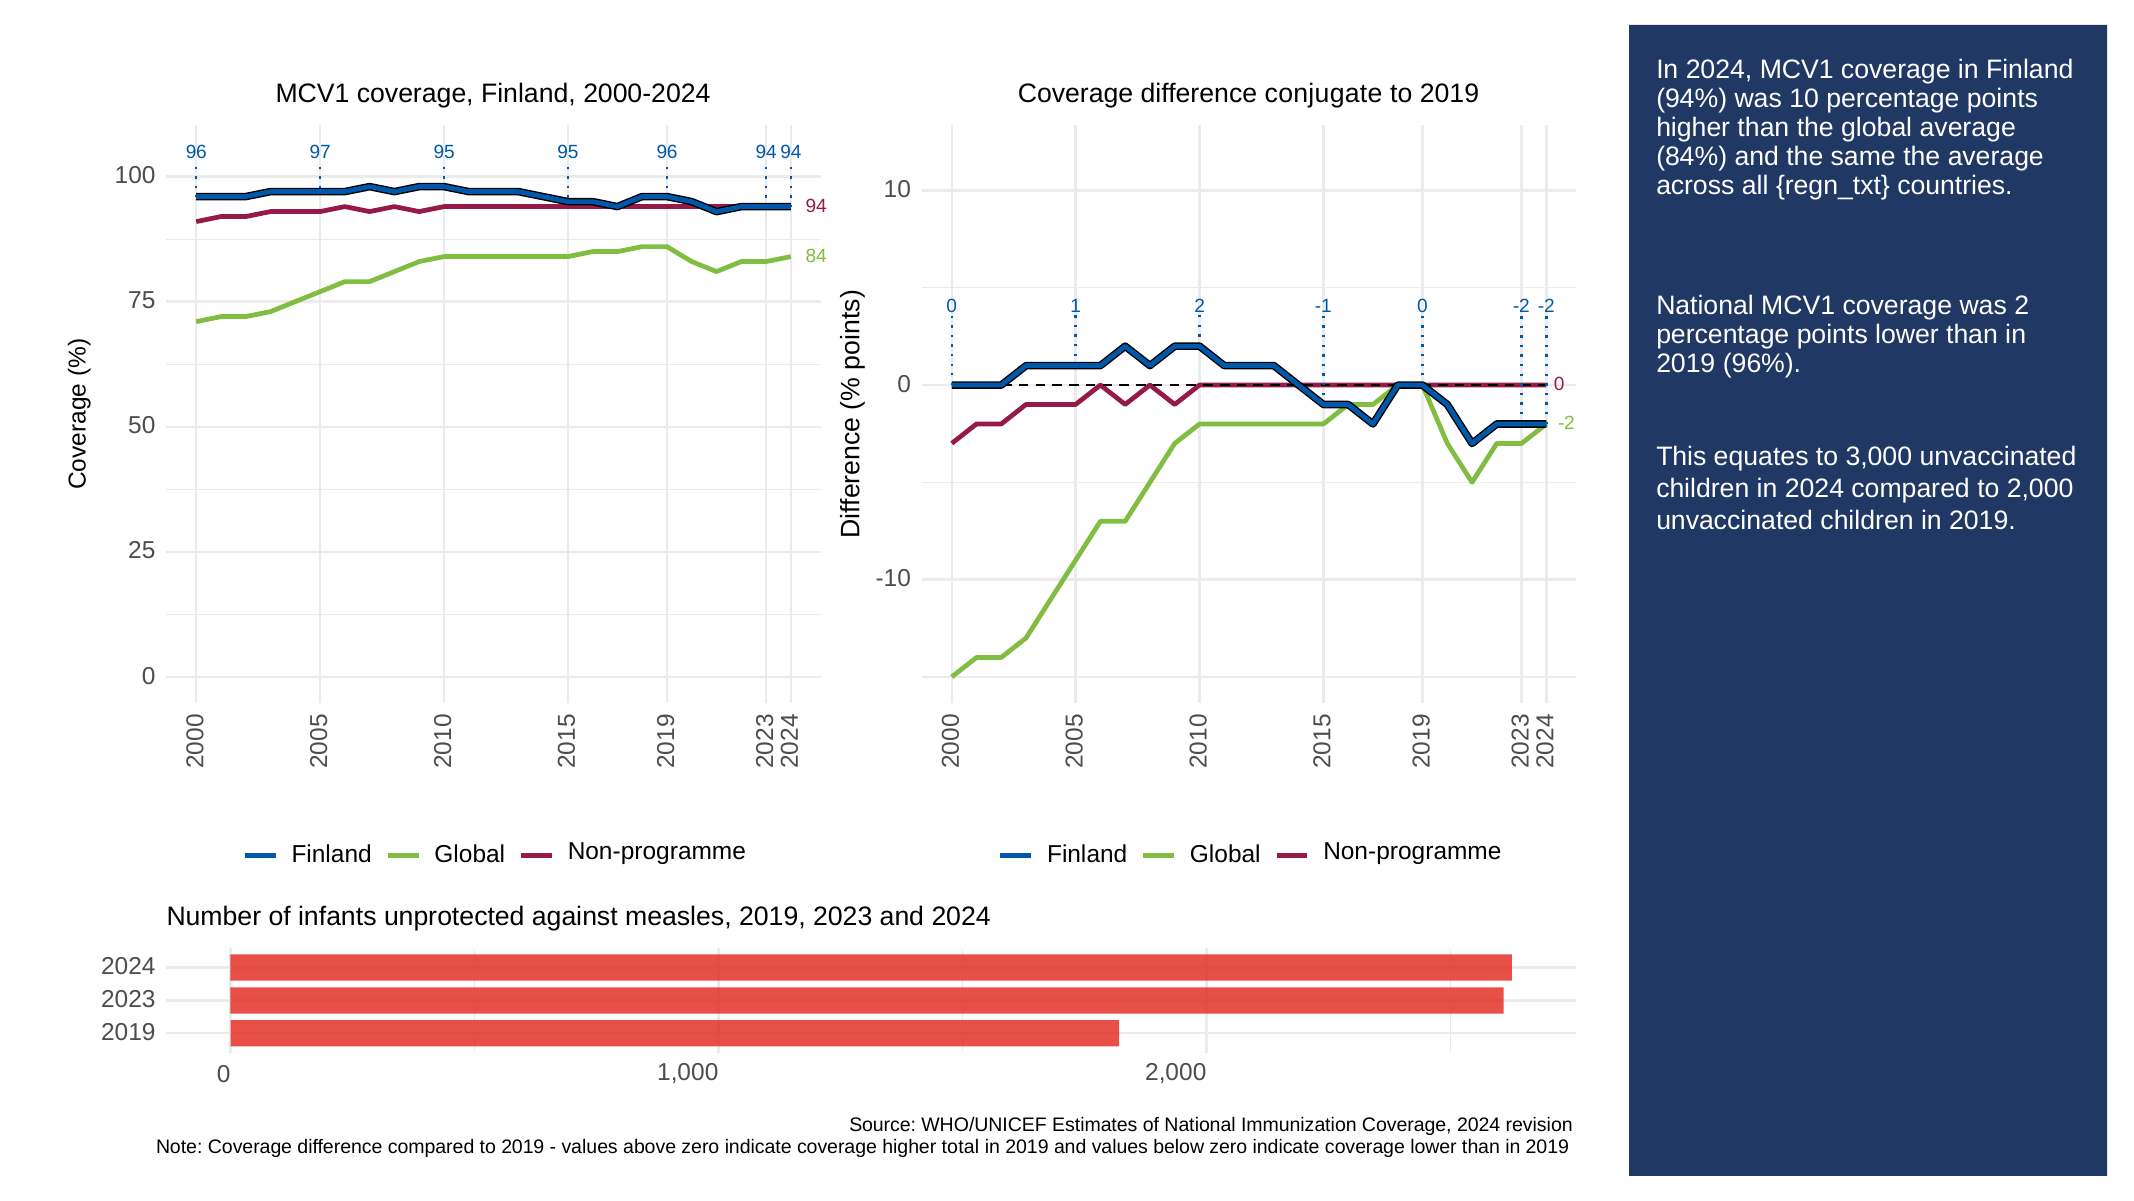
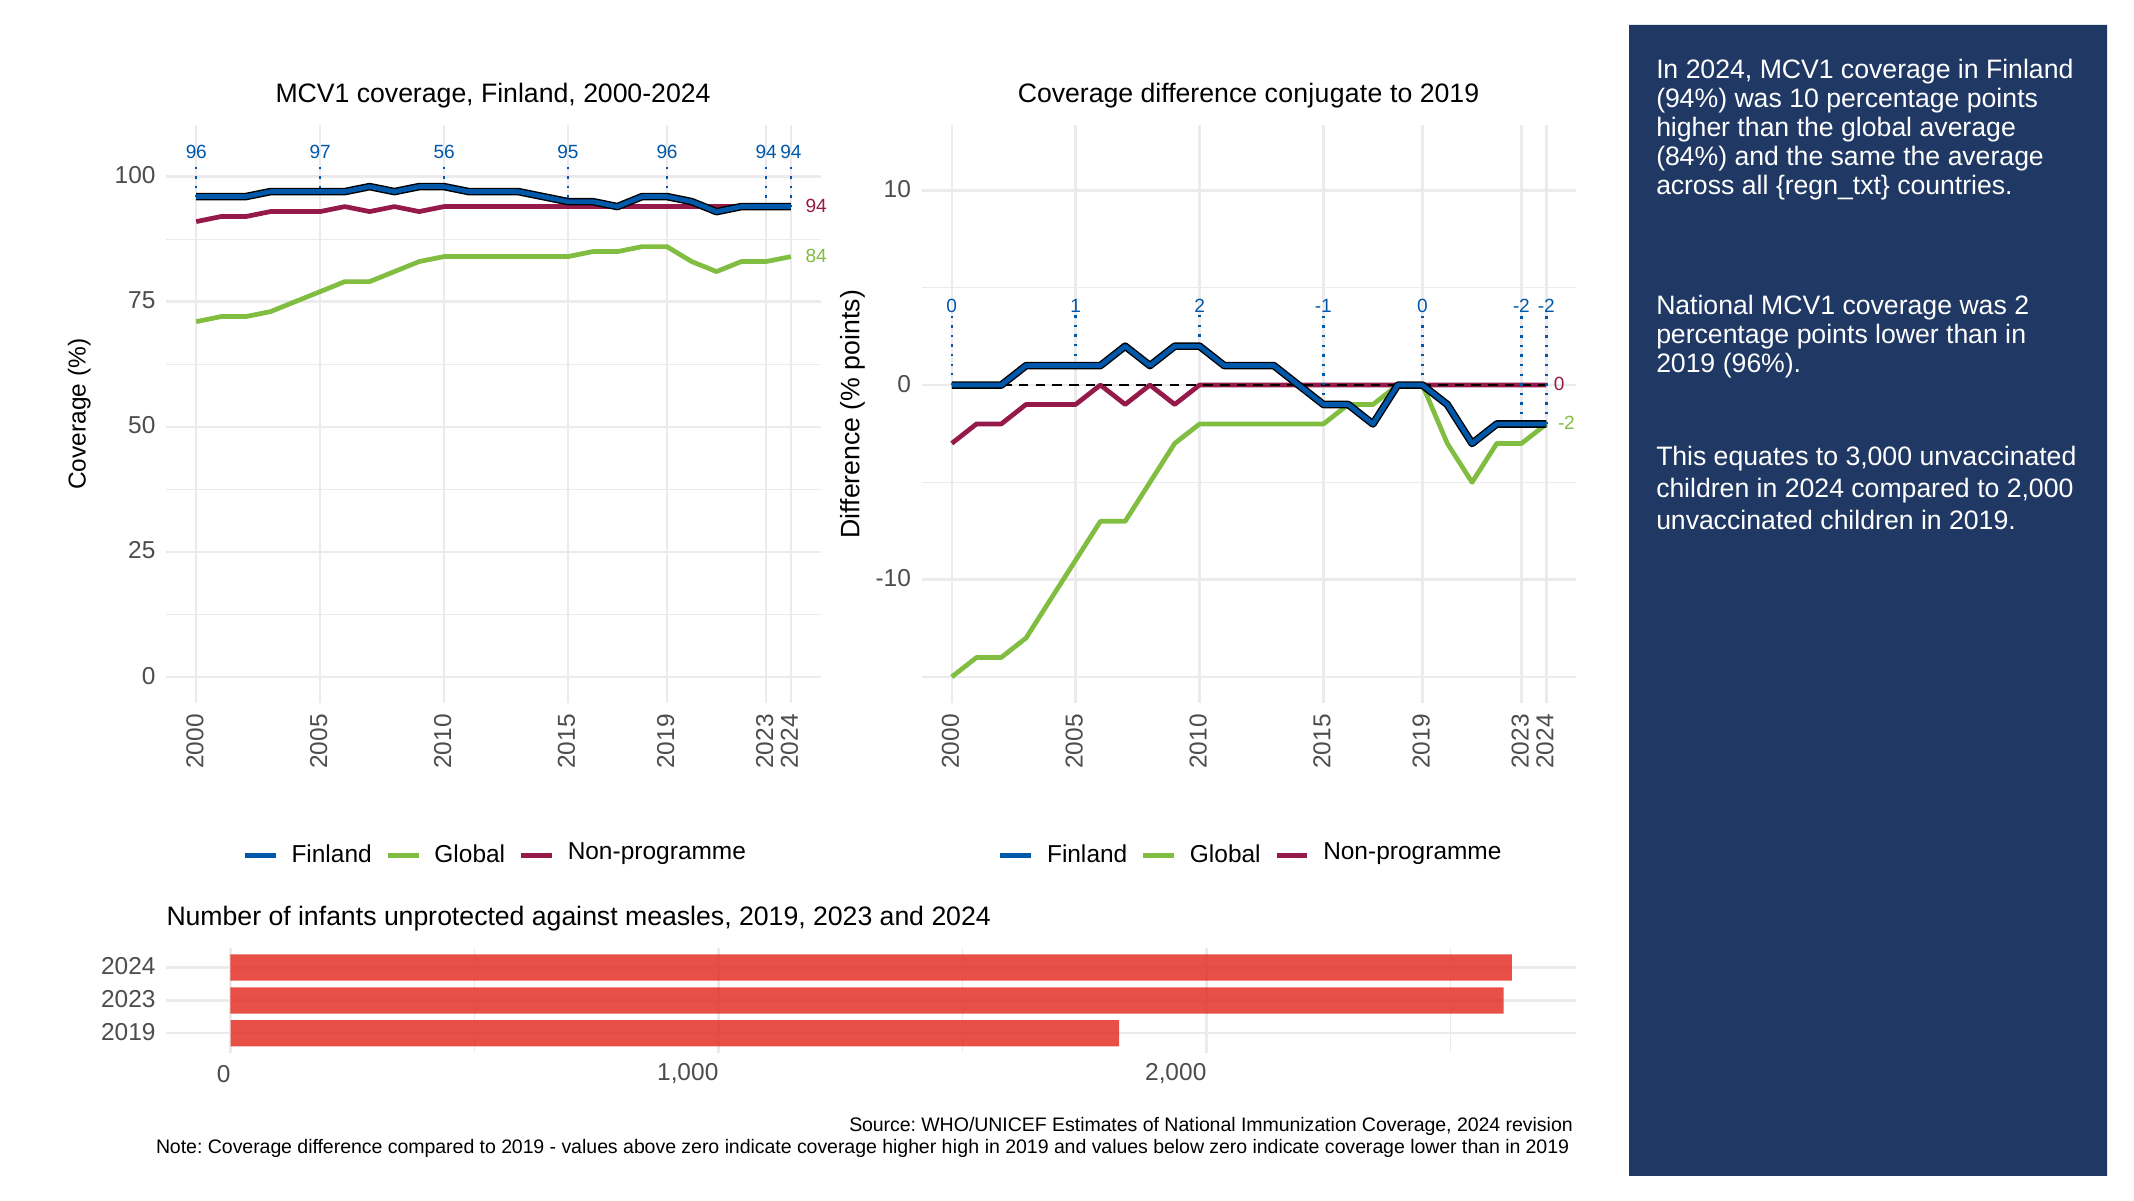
97 95: 95 -> 56 (444, 153)
total: total -> high (960, 1146)
